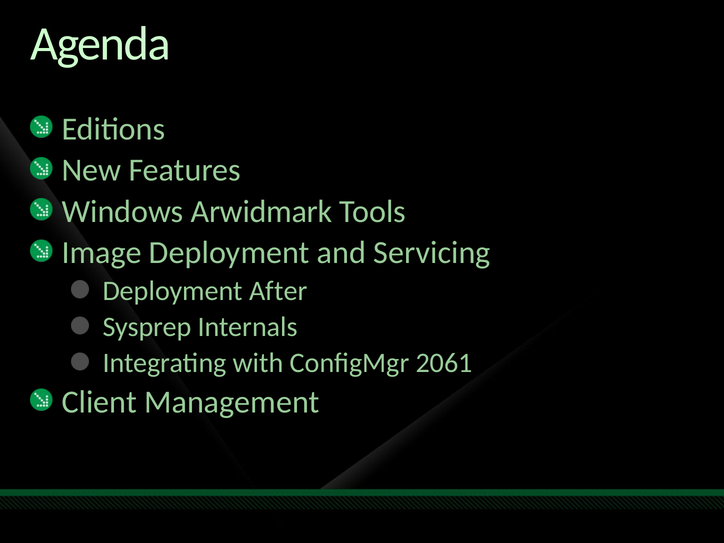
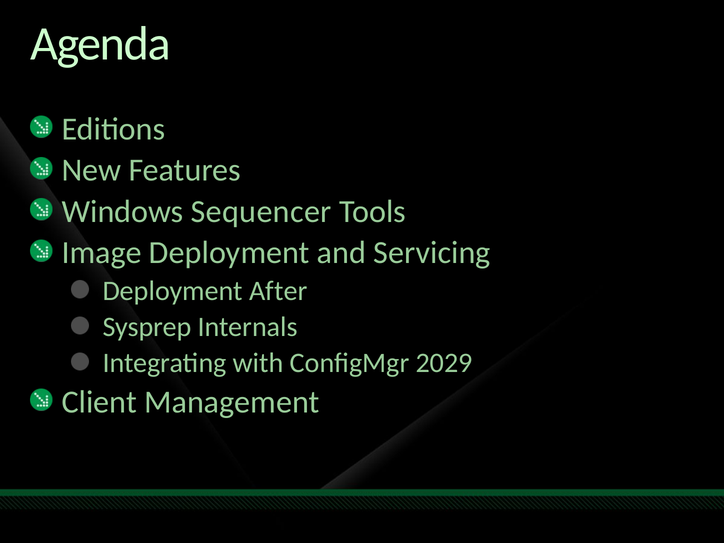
Arwidmark: Arwidmark -> Sequencer (261, 211)
2061: 2061 -> 2029 (444, 363)
